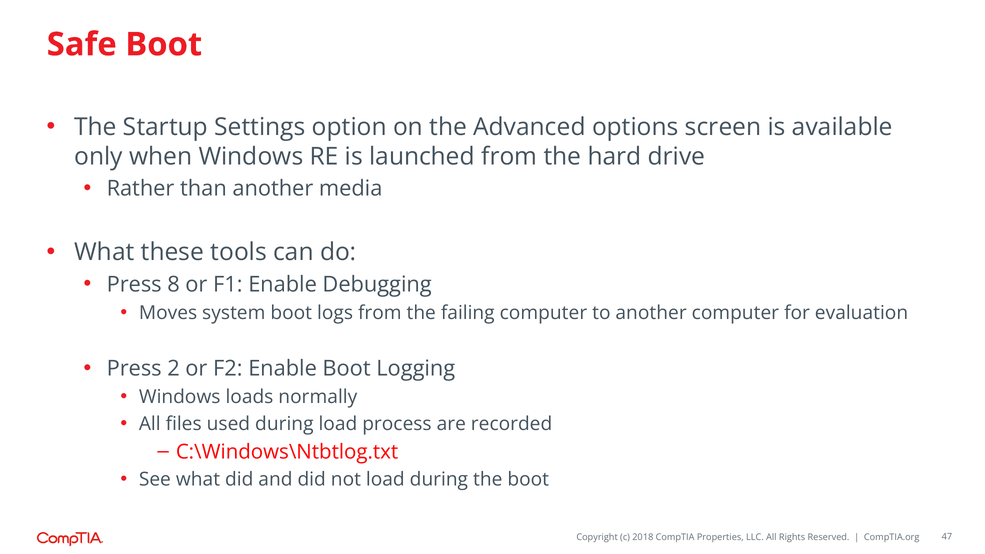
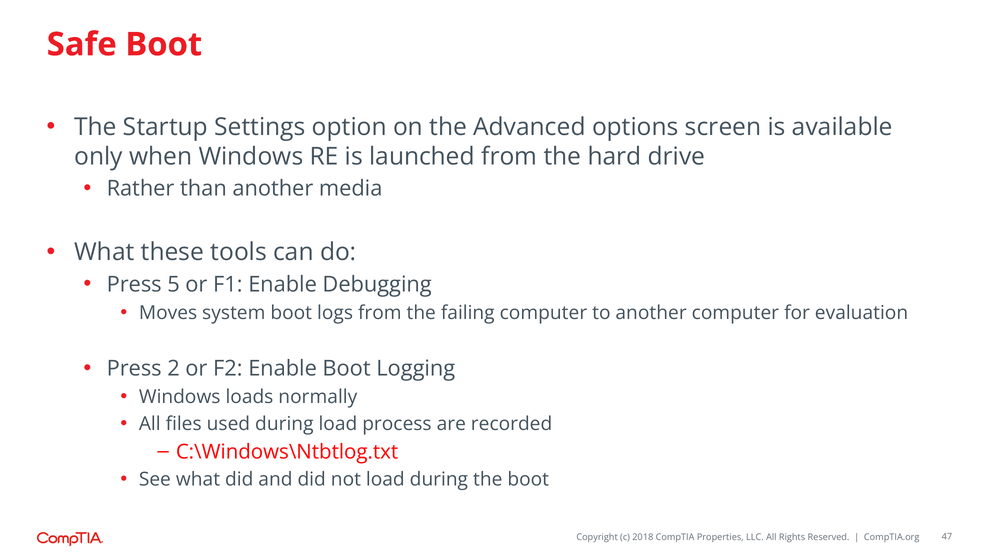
8: 8 -> 5 (174, 284)
